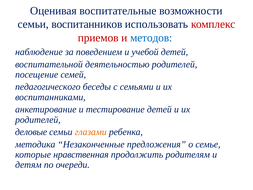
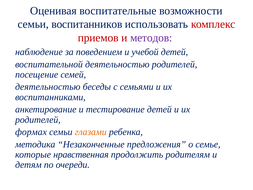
методов colour: blue -> purple (151, 38)
педагогического: педагогического -> деятельностью (48, 87)
деловые: деловые -> формах (31, 132)
